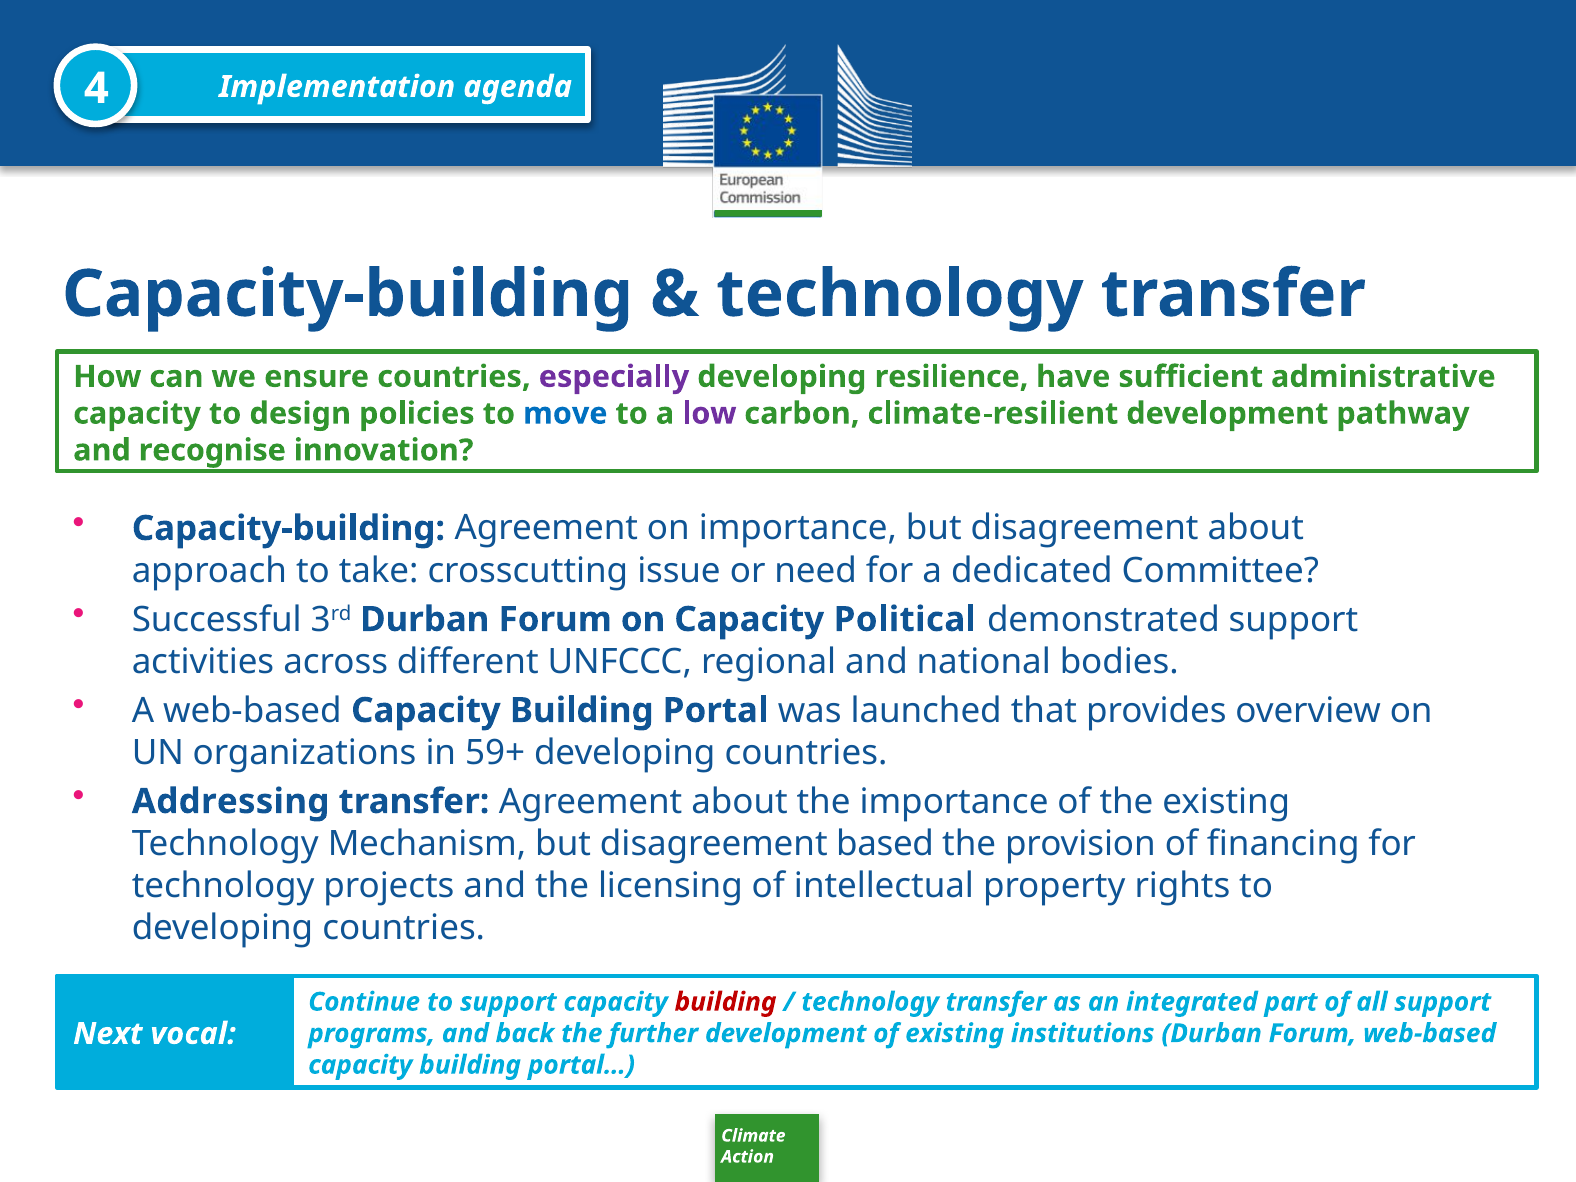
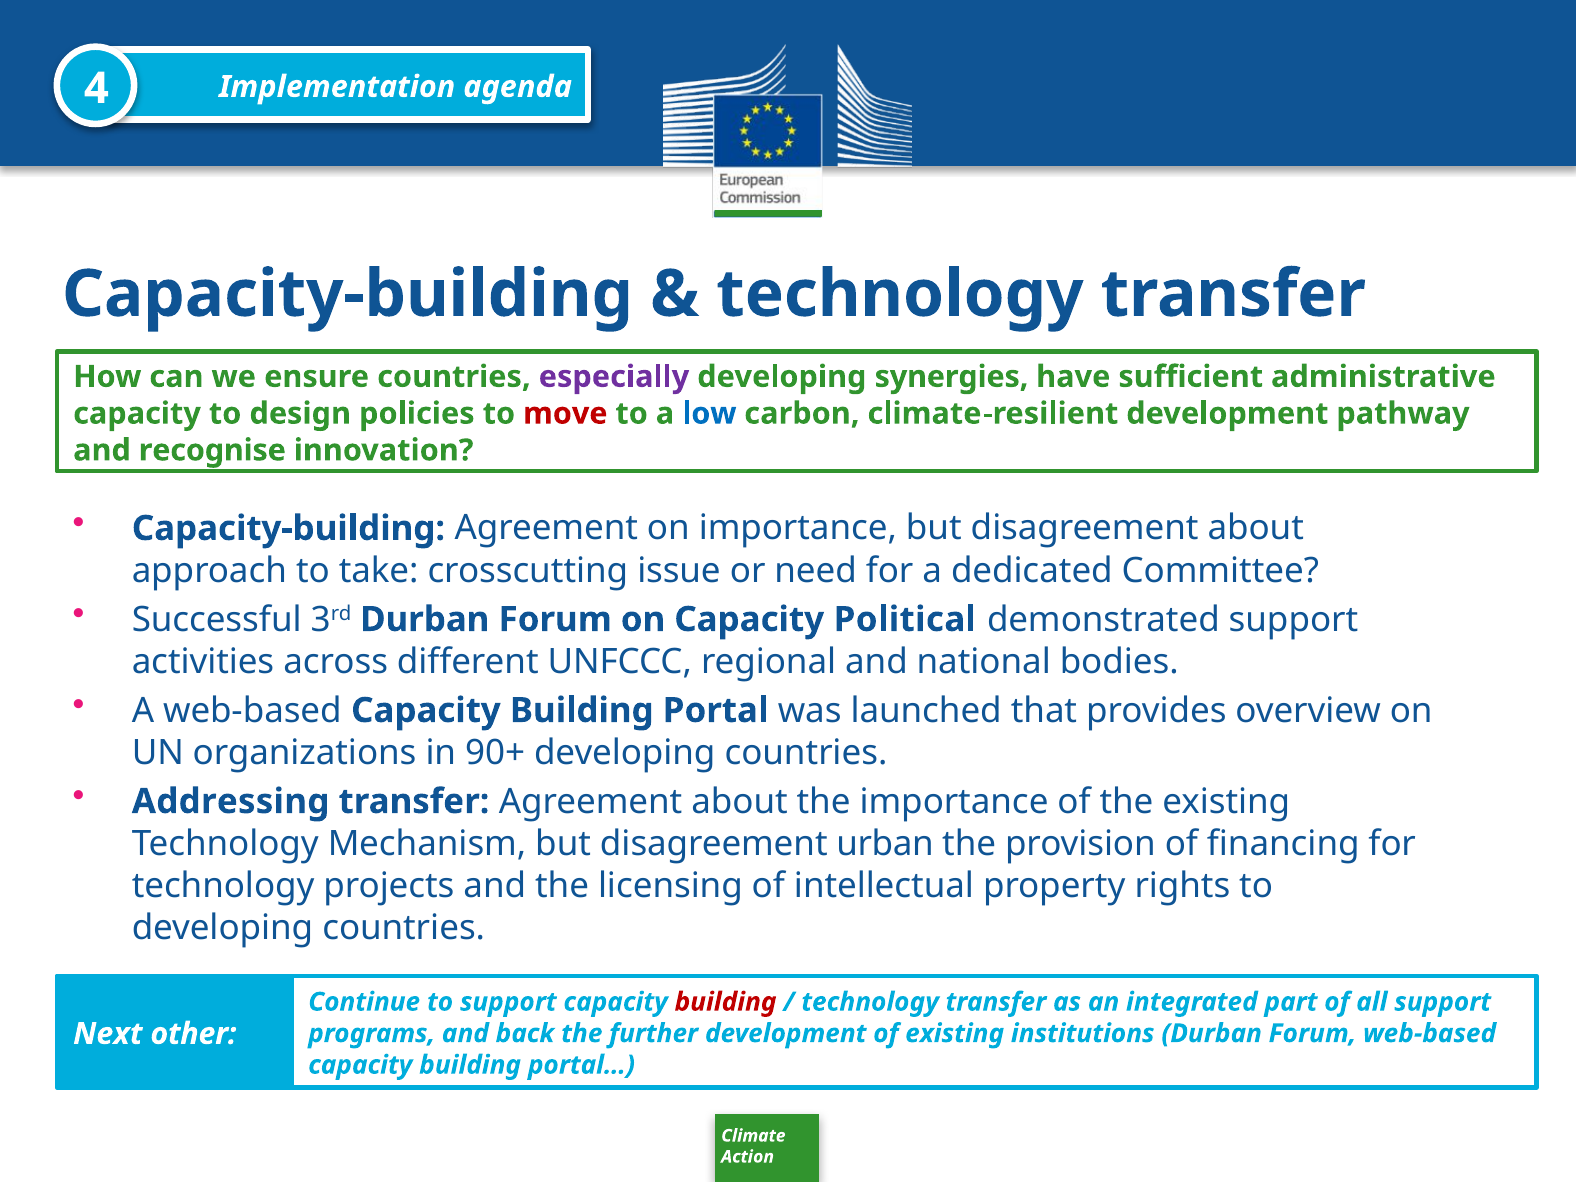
resilience: resilience -> synergies (952, 377)
move colour: blue -> red (565, 414)
low colour: purple -> blue (709, 414)
59+: 59+ -> 90+ (495, 753)
based: based -> urban (885, 844)
vocal: vocal -> other (193, 1034)
